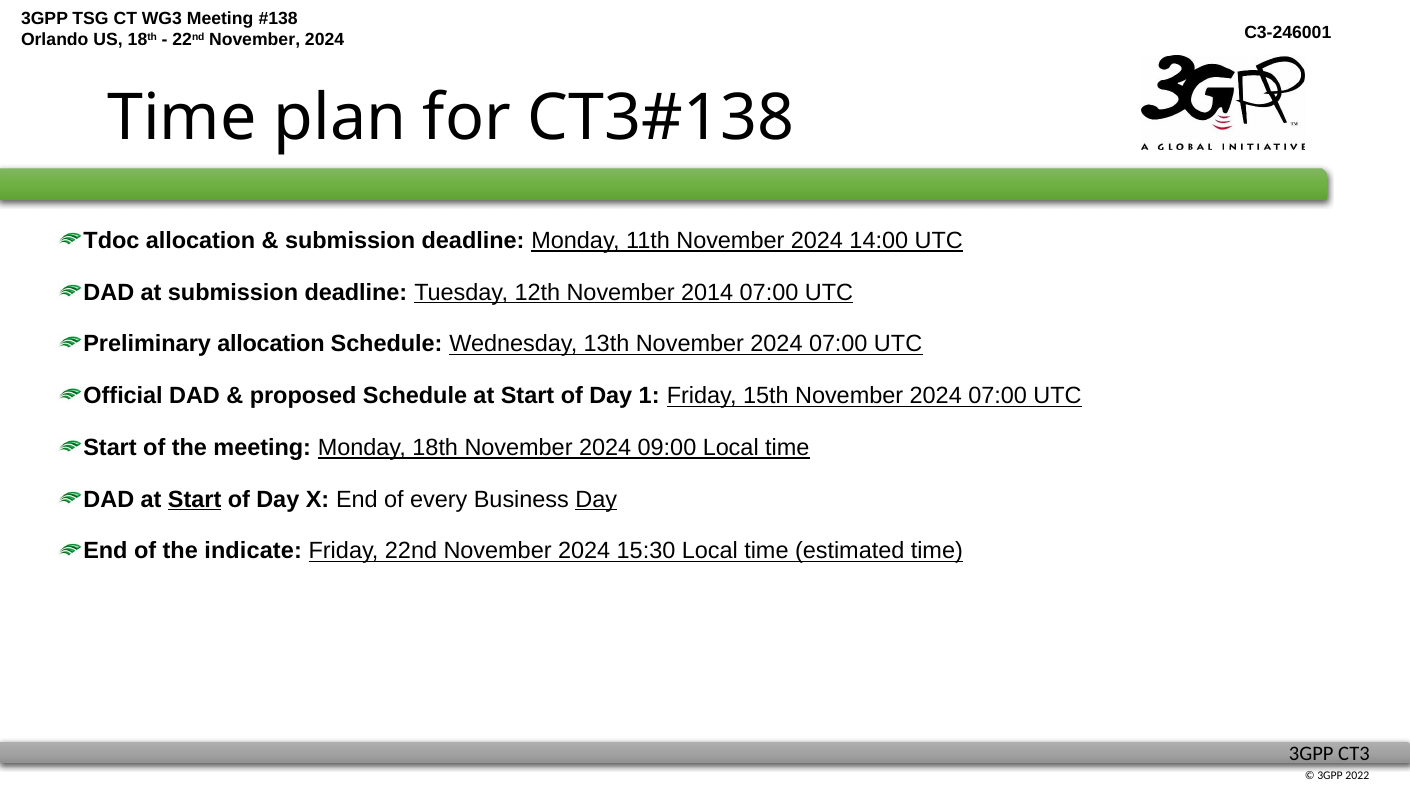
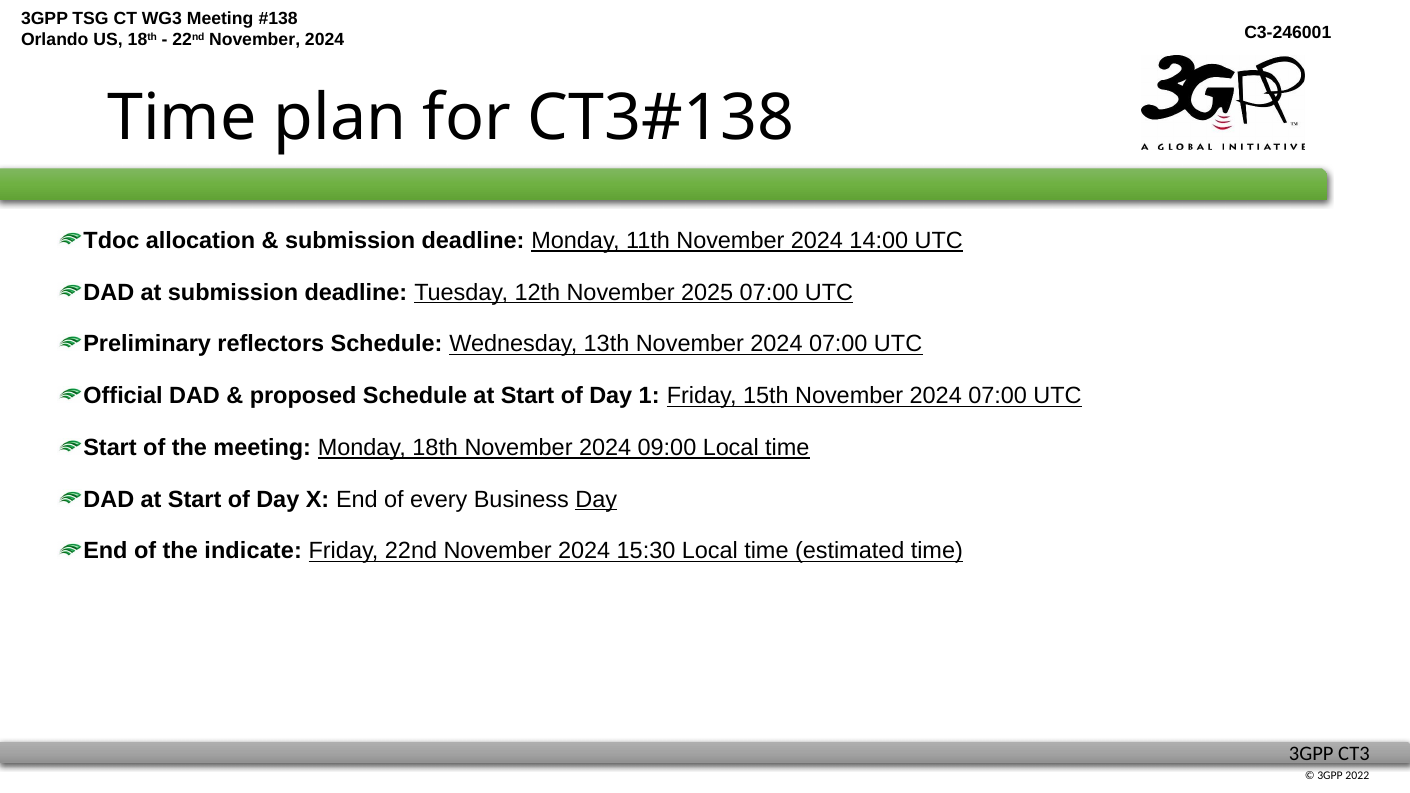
2014: 2014 -> 2025 (707, 292)
Preliminary allocation: allocation -> reflectors (271, 344)
Start underline: present -> none (195, 499)
